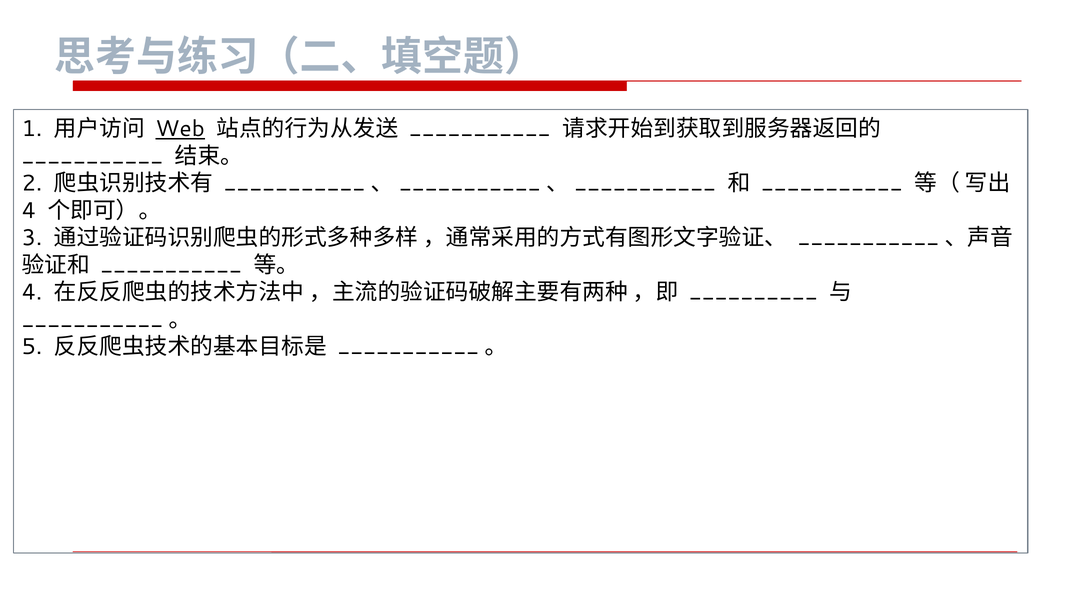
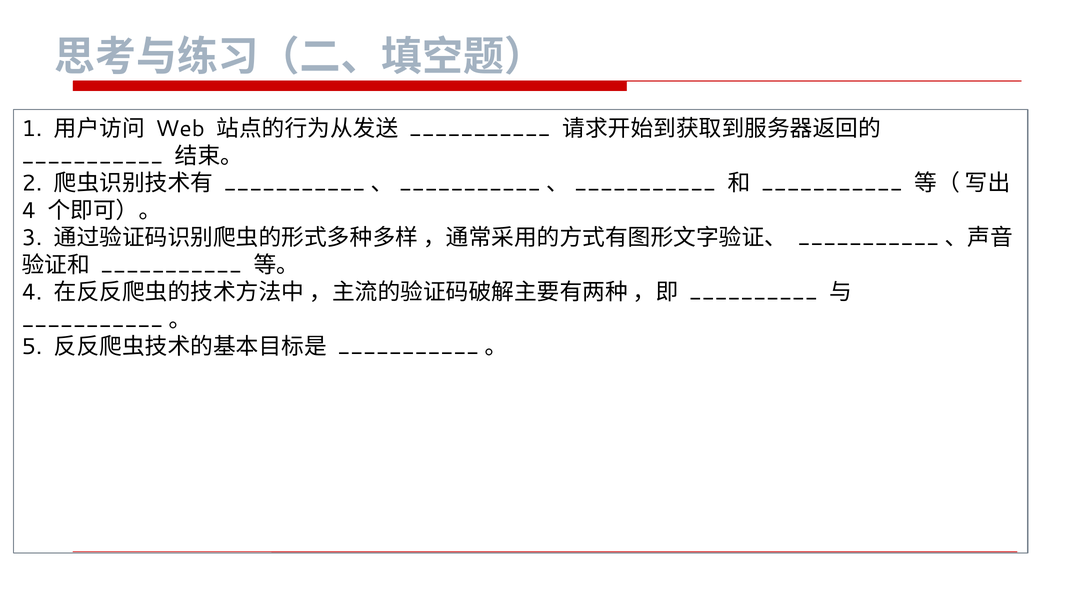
Web underline: present -> none (180, 129)
